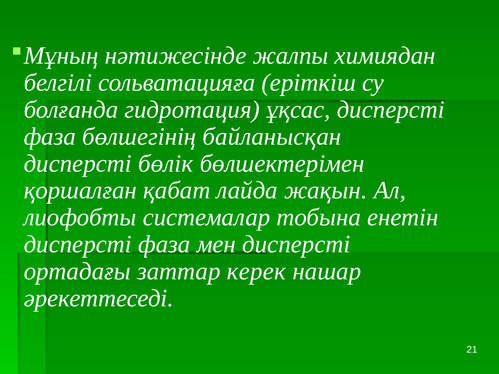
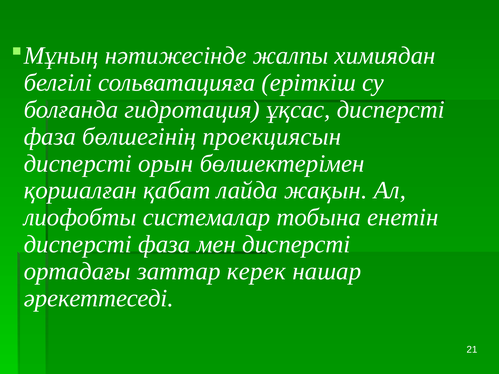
байланысқан: байланысқан -> проекциясын (272, 137)
бөлік: бөлік -> орын (166, 164)
